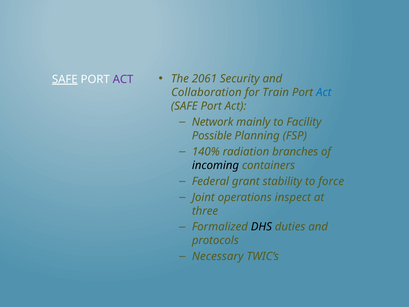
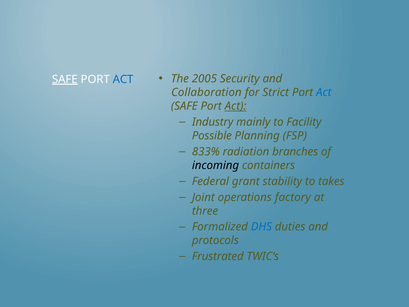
2061: 2061 -> 2005 (204, 79)
ACT colour: purple -> blue (123, 79)
Train: Train -> Strict (276, 92)
Act underline: none -> present (236, 106)
Network: Network -> Industry (213, 122)
140%: 140% -> 833% (206, 152)
force: force -> takes (331, 181)
inspect: inspect -> factory (293, 197)
DHS colour: black -> blue (261, 227)
Necessary: Necessary -> Frustrated (218, 256)
